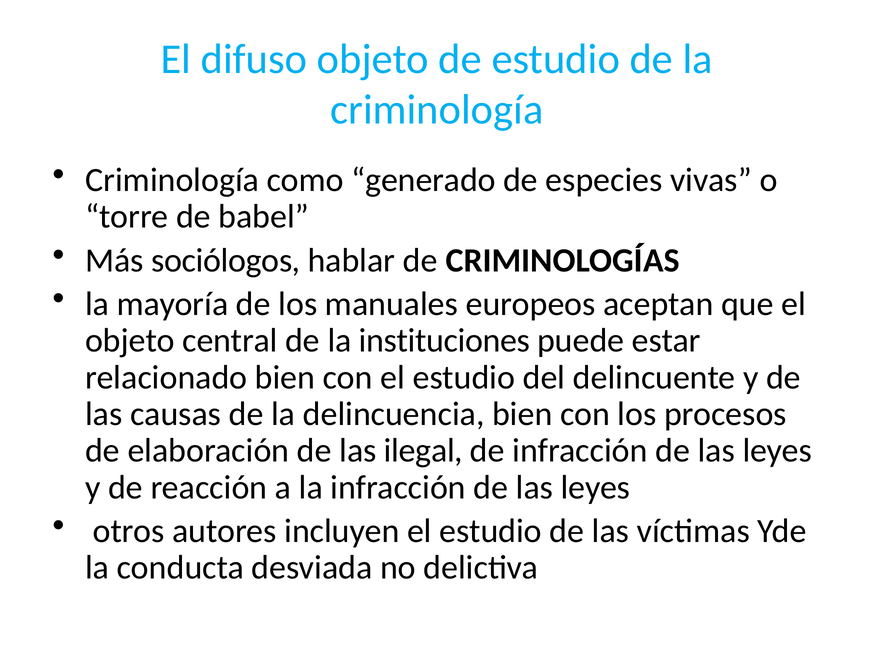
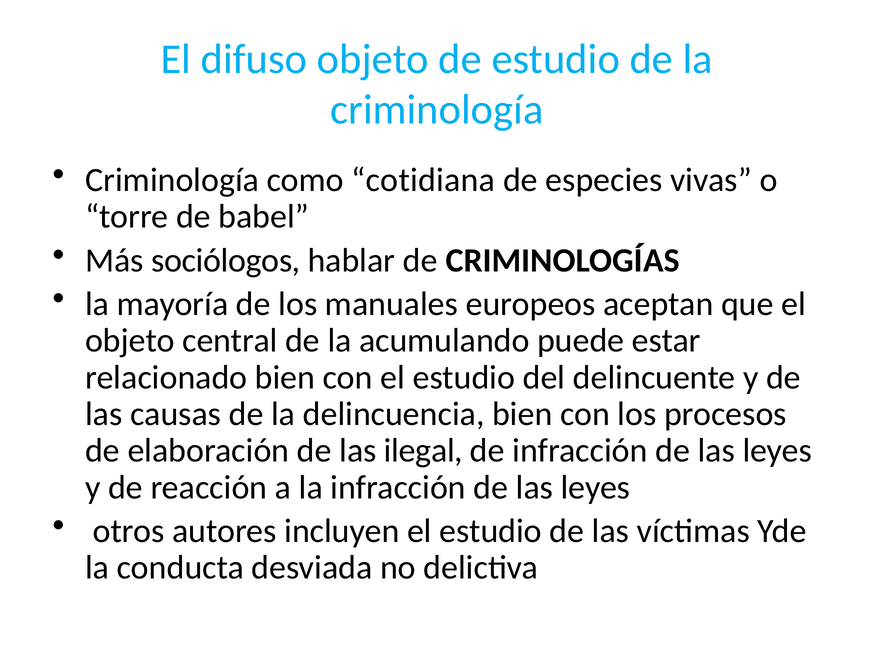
generado: generado -> cotidiana (423, 180)
instituciones: instituciones -> acumulando (444, 341)
